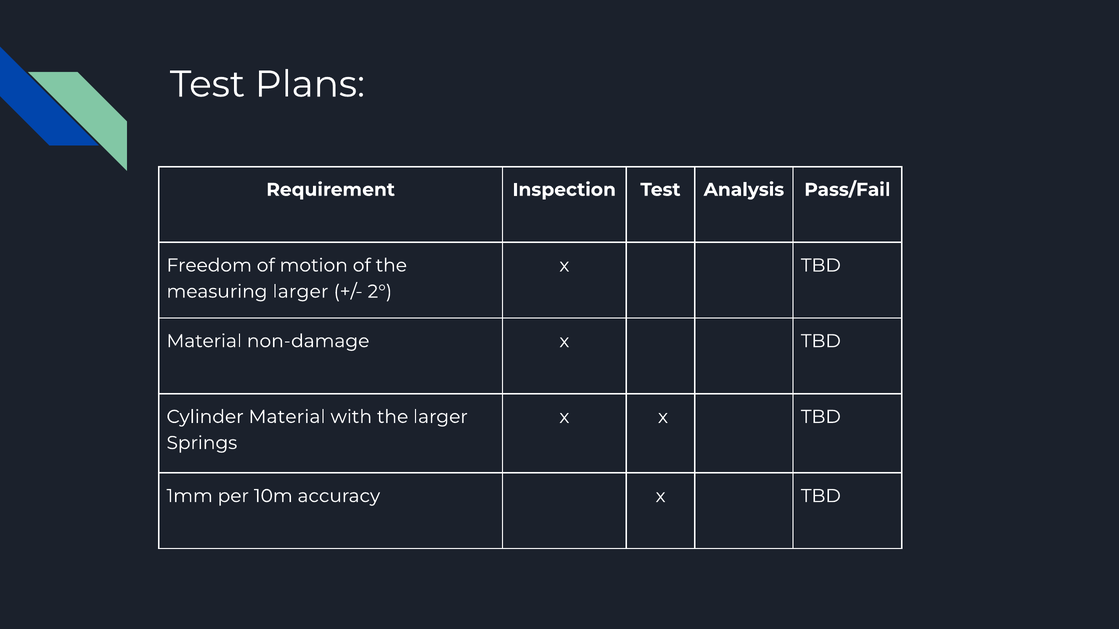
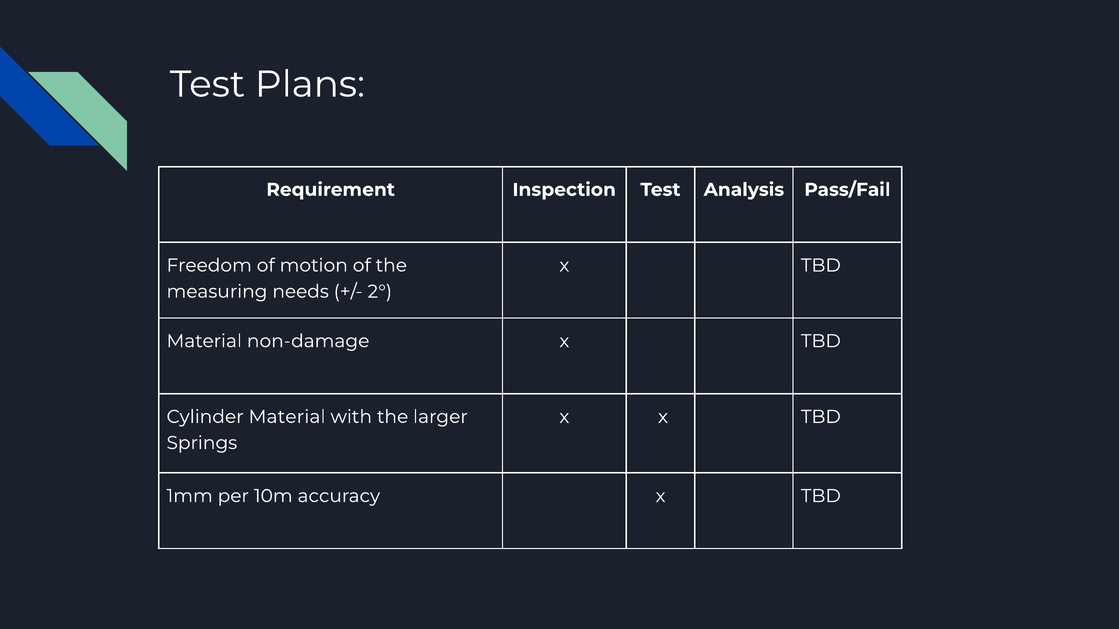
measuring larger: larger -> needs (301, 292)
